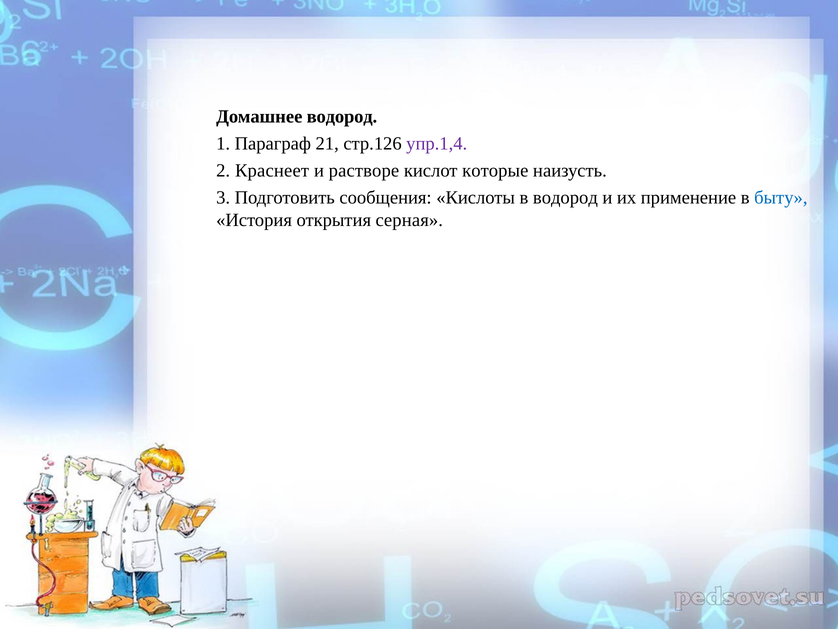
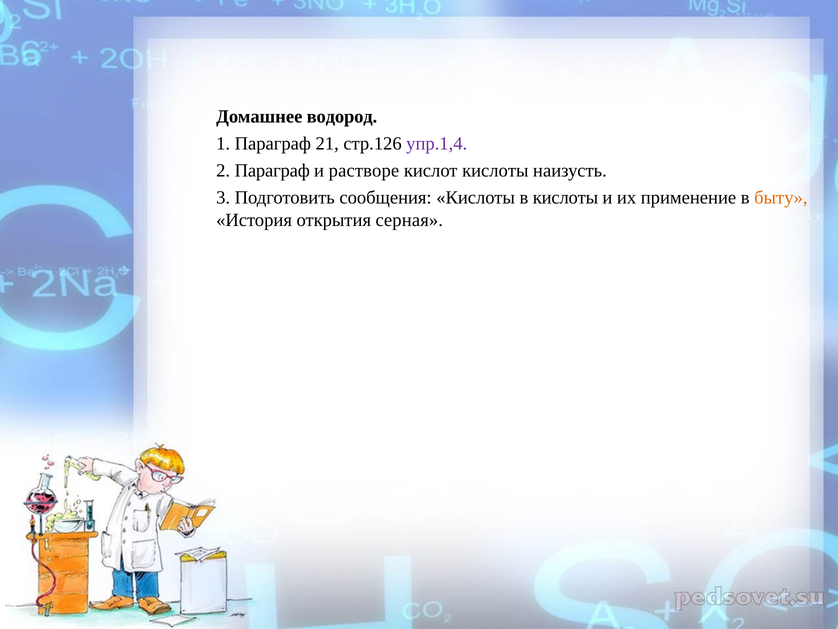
2 Краснеет: Краснеет -> Параграф (272, 171)
кислот которые: которые -> кислоты (495, 171)
в водород: водород -> кислоты (565, 198)
быту colour: blue -> orange (781, 198)
